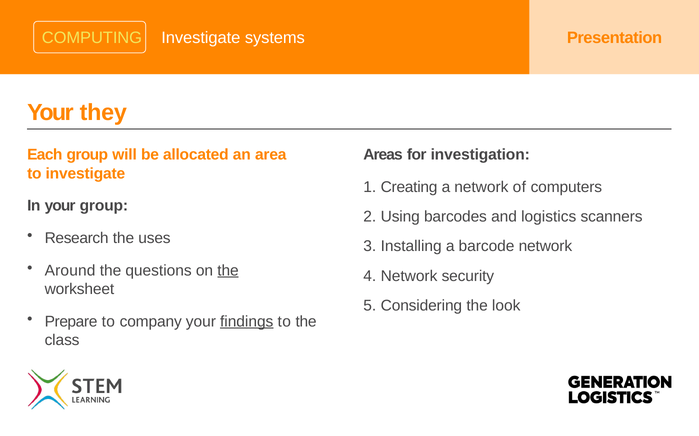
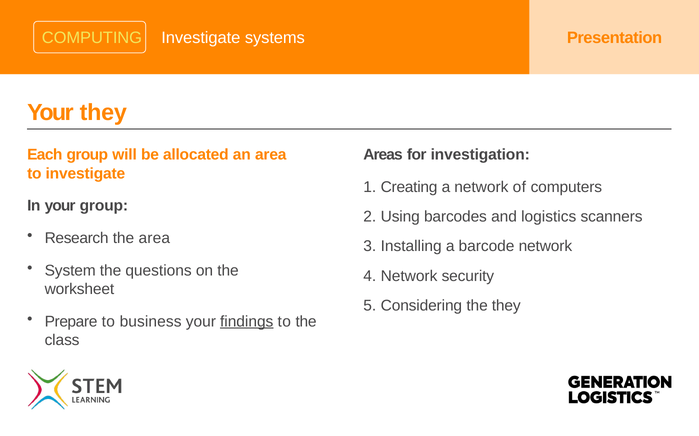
the uses: uses -> area (154, 238)
Around: Around -> System (70, 271)
the underline: present -> none (228, 271)
the look: look -> they (506, 306)
company: company -> business (151, 322)
